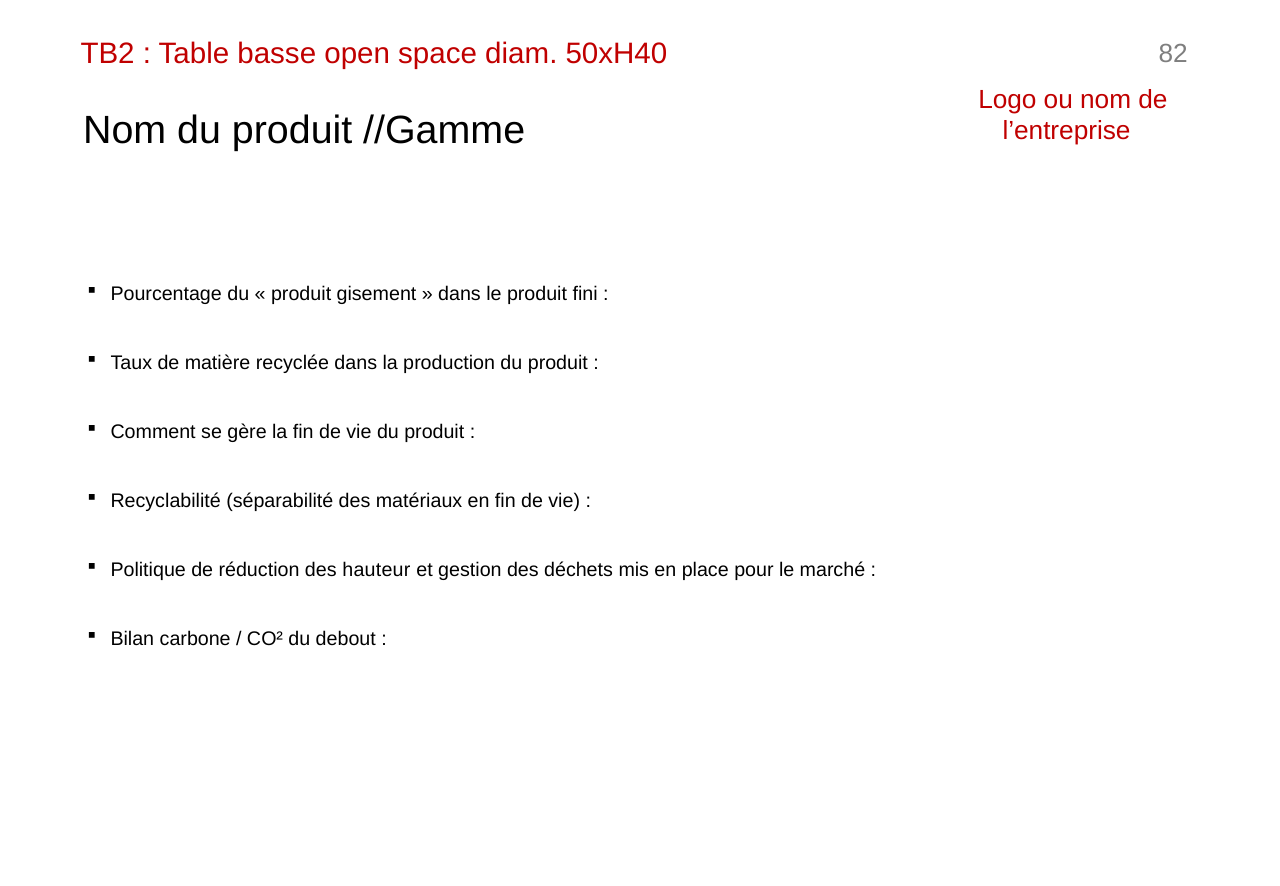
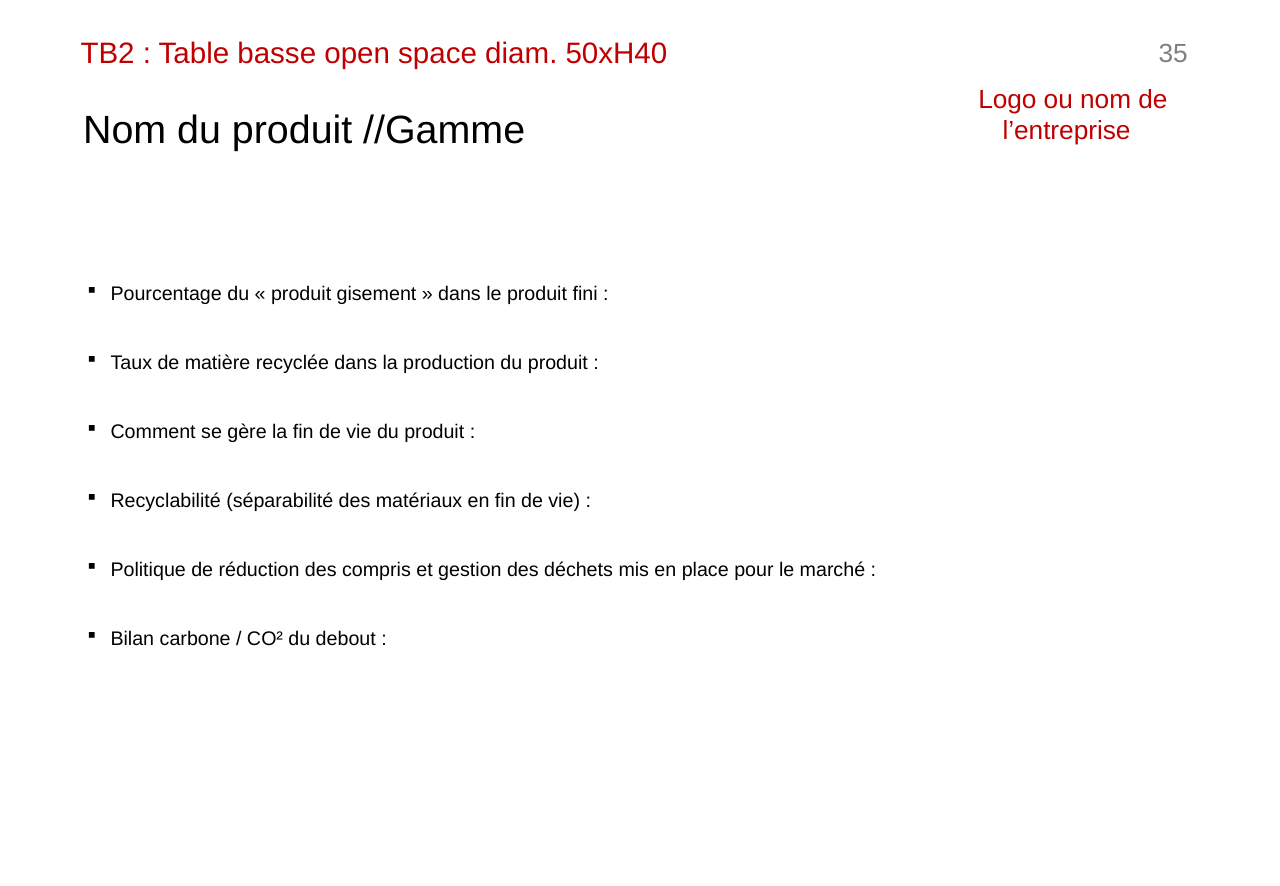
82: 82 -> 35 (1173, 54)
hauteur: hauteur -> compris (376, 570)
